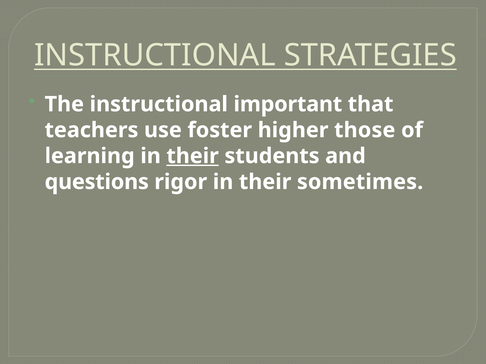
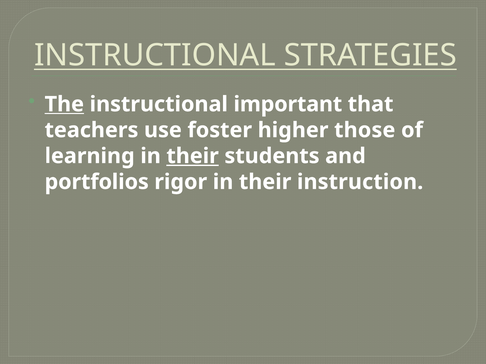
The underline: none -> present (64, 104)
questions: questions -> portfolios (97, 182)
sometimes: sometimes -> instruction (360, 182)
